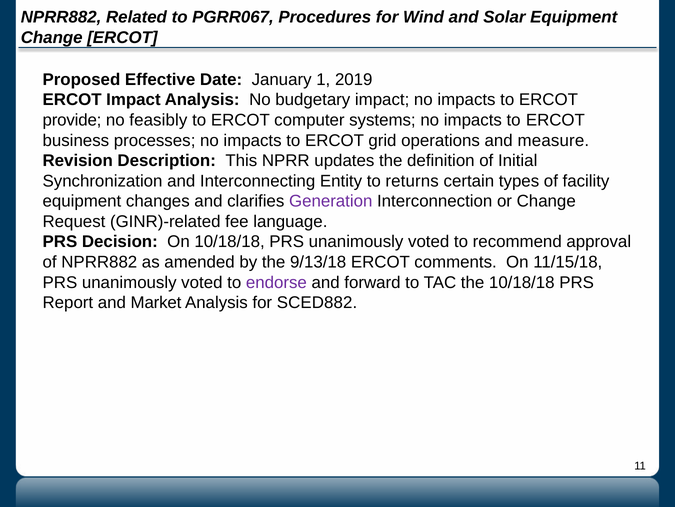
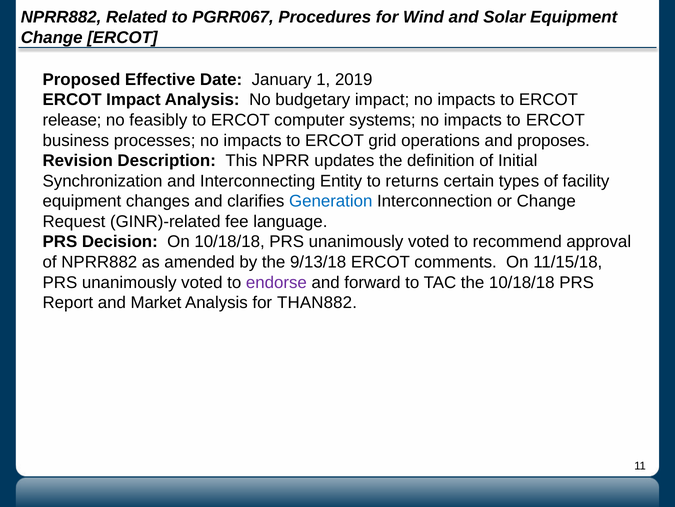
provide: provide -> release (72, 120)
measure: measure -> proposes (554, 140)
Generation colour: purple -> blue (331, 201)
SCED882: SCED882 -> THAN882 (317, 302)
